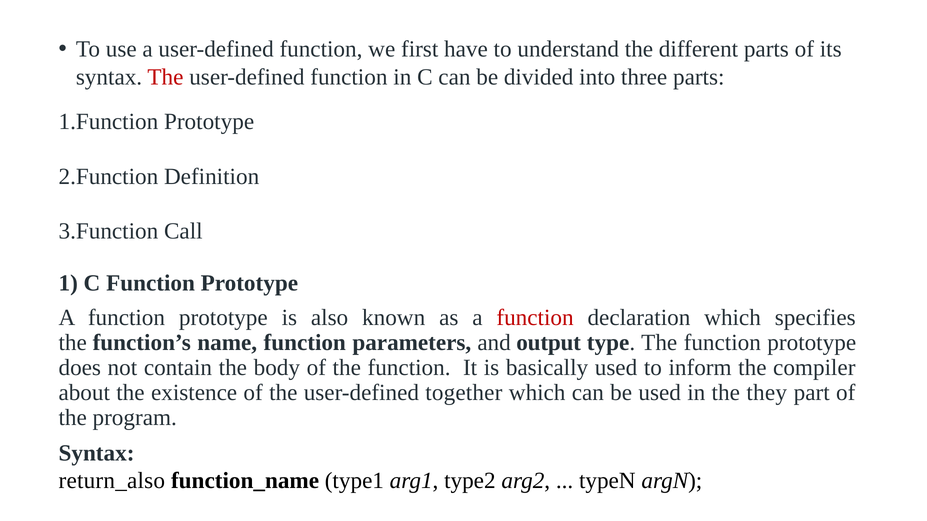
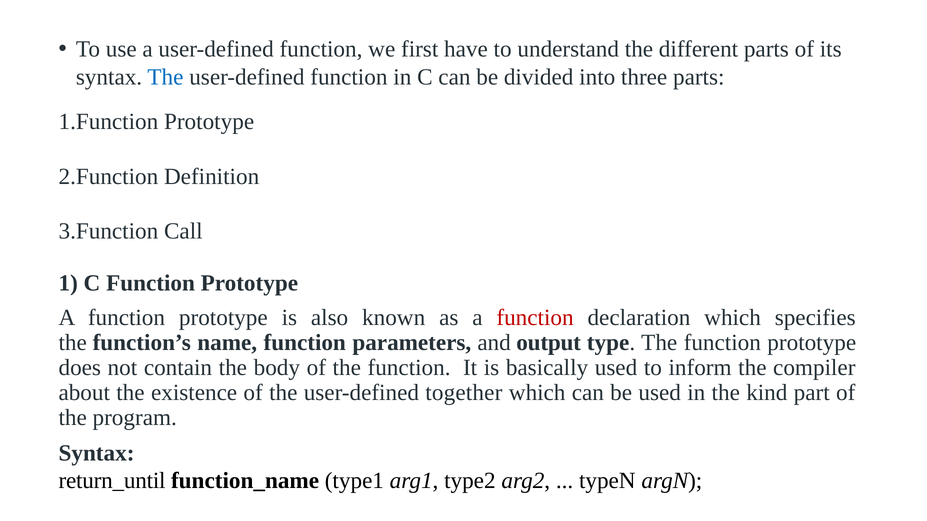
The colour: red -> blue (165, 77)
they: they -> kind (767, 393)
return_also: return_also -> return_until (112, 481)
